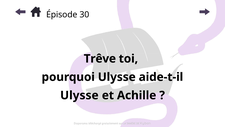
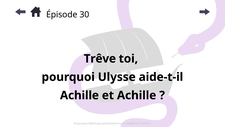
Ulysse: Ulysse -> Achille (79, 95)
